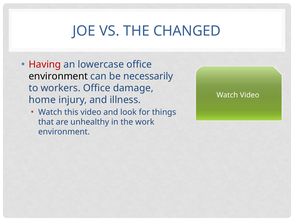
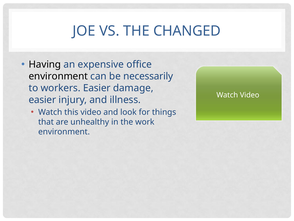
Having colour: red -> black (45, 64)
lowercase: lowercase -> expensive (101, 64)
workers Office: Office -> Easier (97, 88)
home: home -> easier (42, 100)
